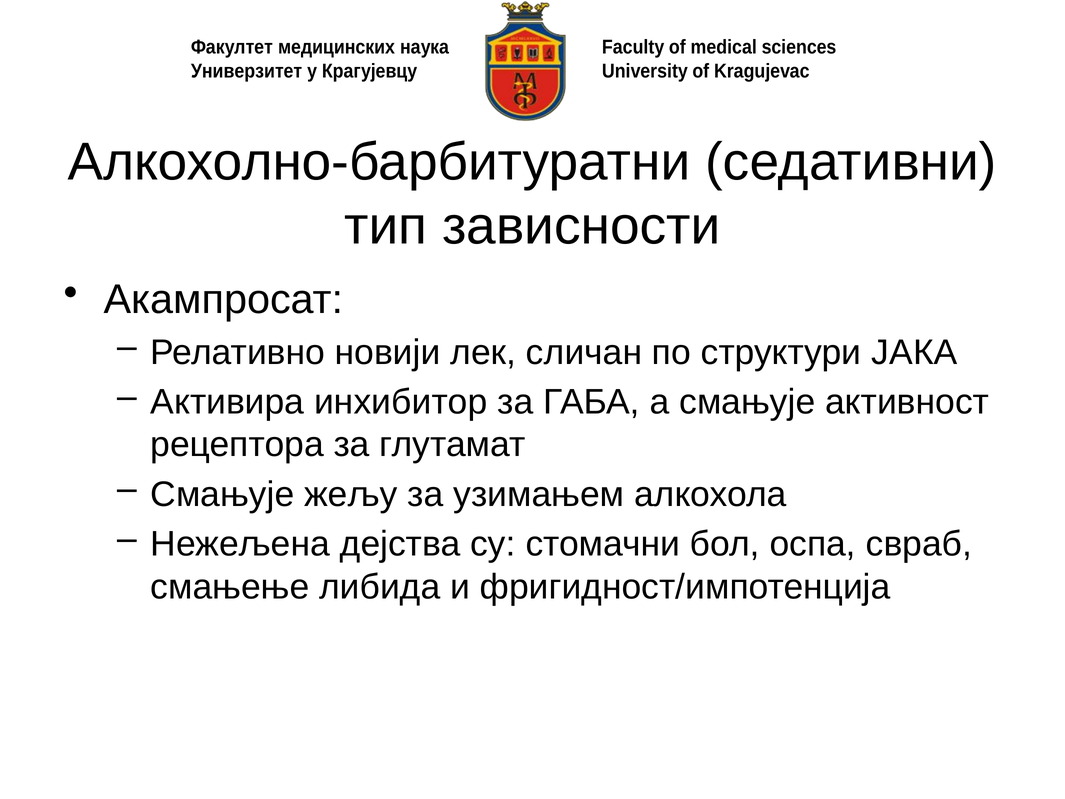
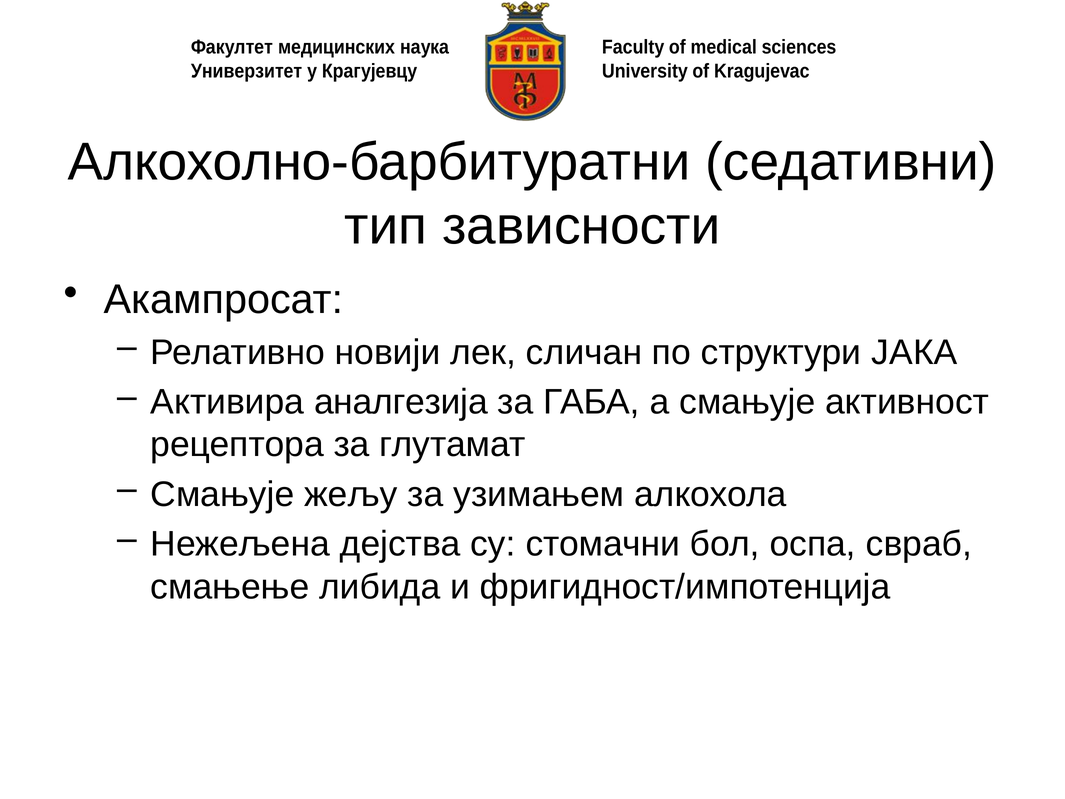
инхибитор: инхибитор -> аналгезија (401, 402)
